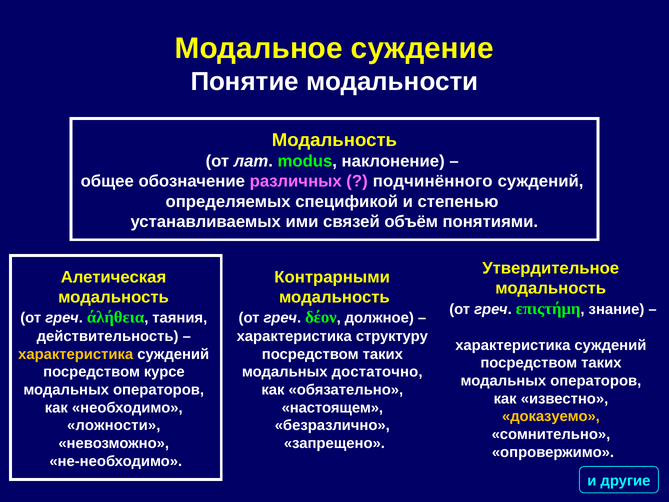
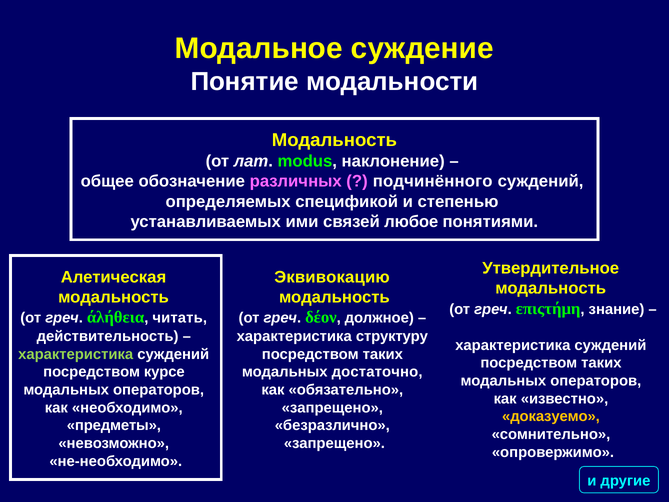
объём: объём -> любое (411, 221)
Контрарными: Контрарными -> Эквивокацию (332, 277)
таяния: таяния -> читать (180, 318)
характеристика colour: yellow -> light green (76, 354)
настоящем: настоящем -> запрещено (332, 407)
ложности: ложности -> предметы (114, 425)
